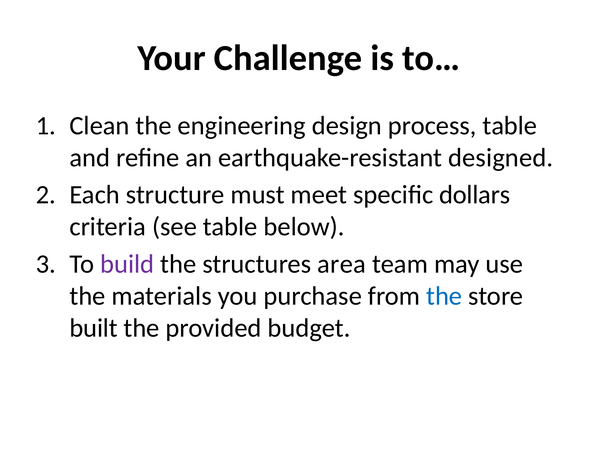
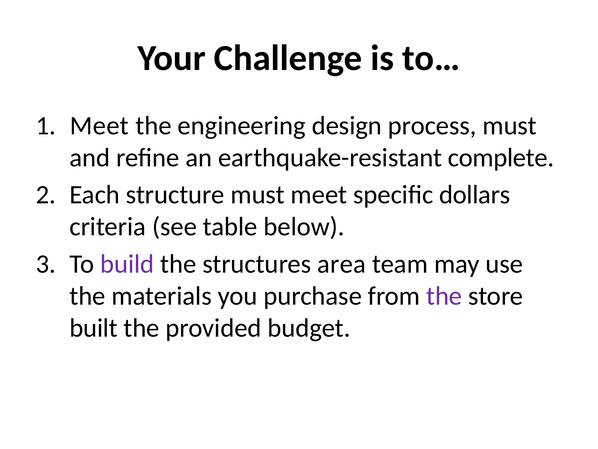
Clean: Clean -> Meet (99, 125)
process table: table -> must (510, 125)
designed: designed -> complete (501, 157)
the colour: blue -> purple (444, 296)
